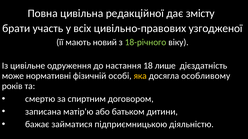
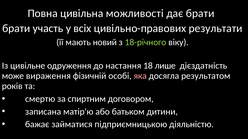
редакційної: редакційної -> можливості (135, 13)
дає змісту: змісту -> брати (200, 13)
узгодженої: узгодженої -> результати (216, 28)
нормативні: нормативні -> вираження (48, 76)
яка colour: yellow -> pink (140, 76)
особливому: особливому -> результатом (206, 76)
